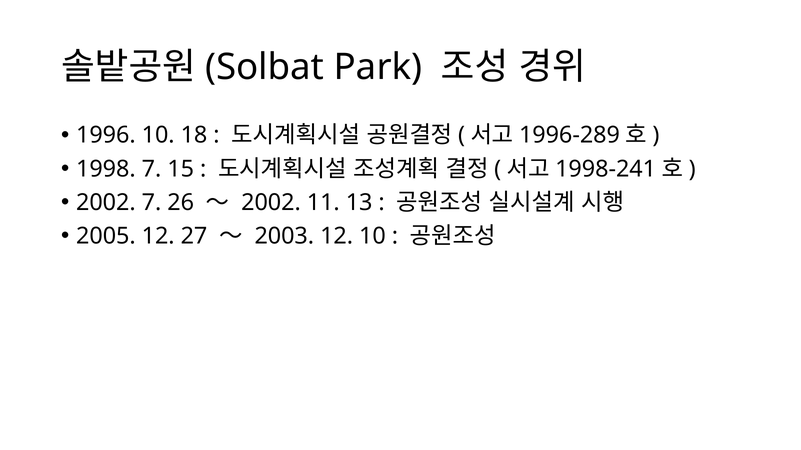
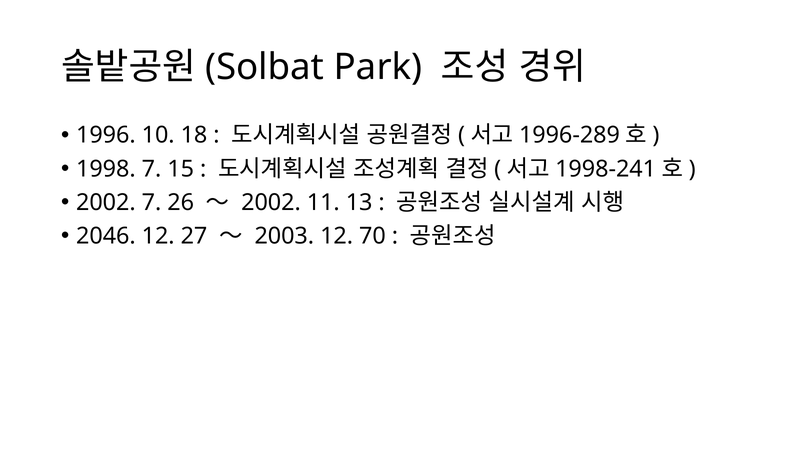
2005: 2005 -> 2046 (106, 236)
12 10: 10 -> 70 (372, 236)
